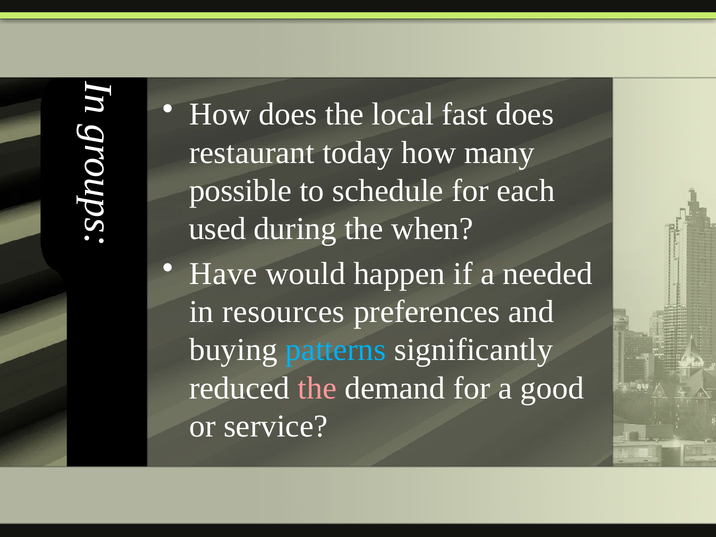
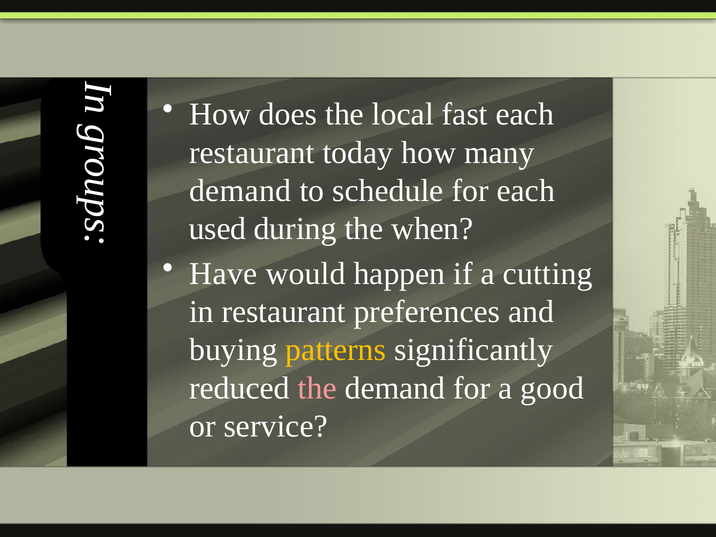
fast does: does -> each (525, 114)
possible: possible -> demand (240, 191)
needed: needed -> cutting (548, 274)
in resources: resources -> restaurant (284, 312)
patterns colour: light blue -> yellow (336, 350)
